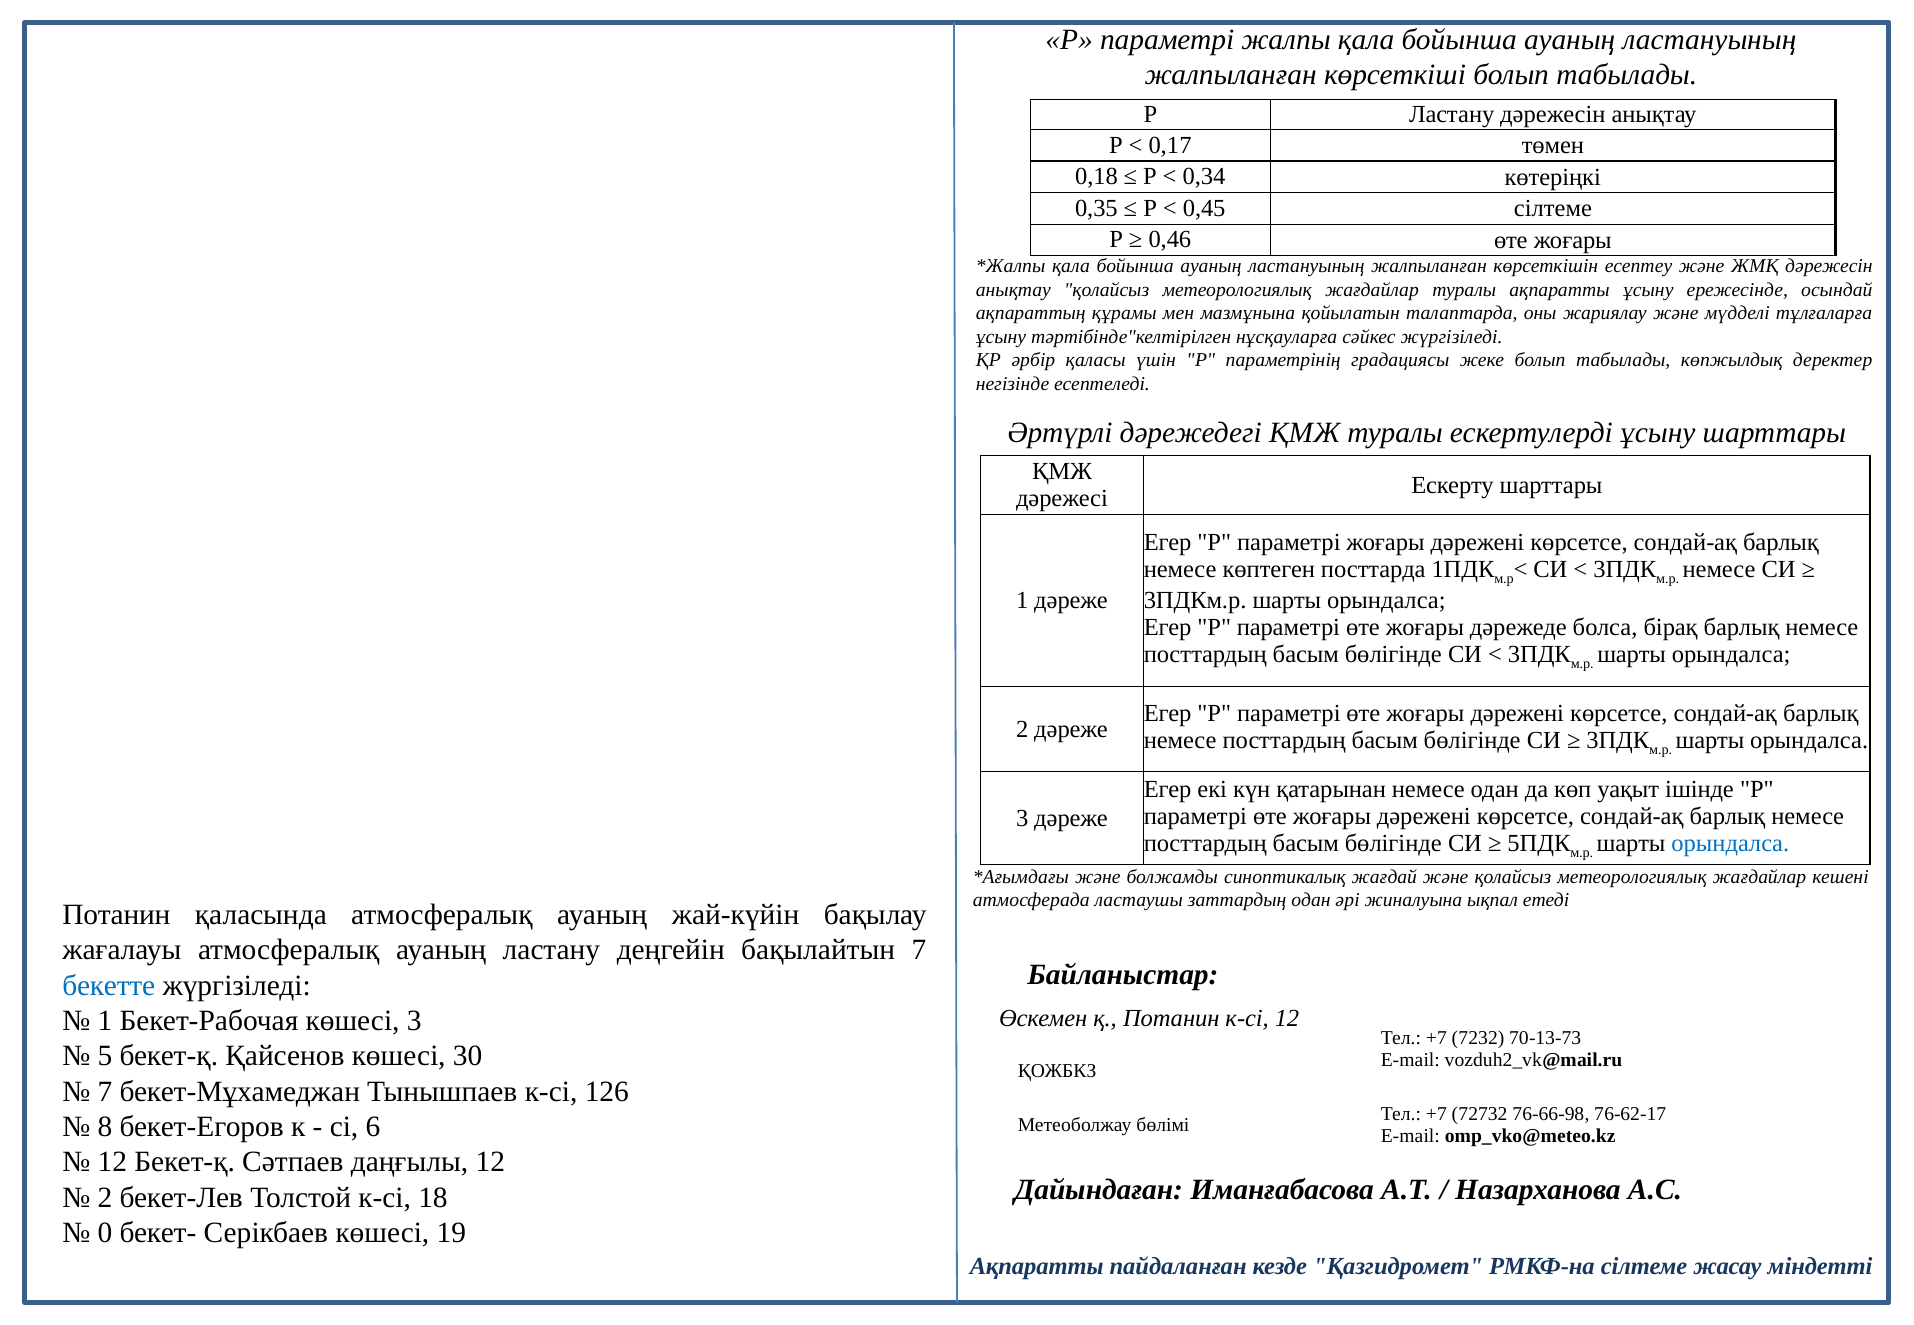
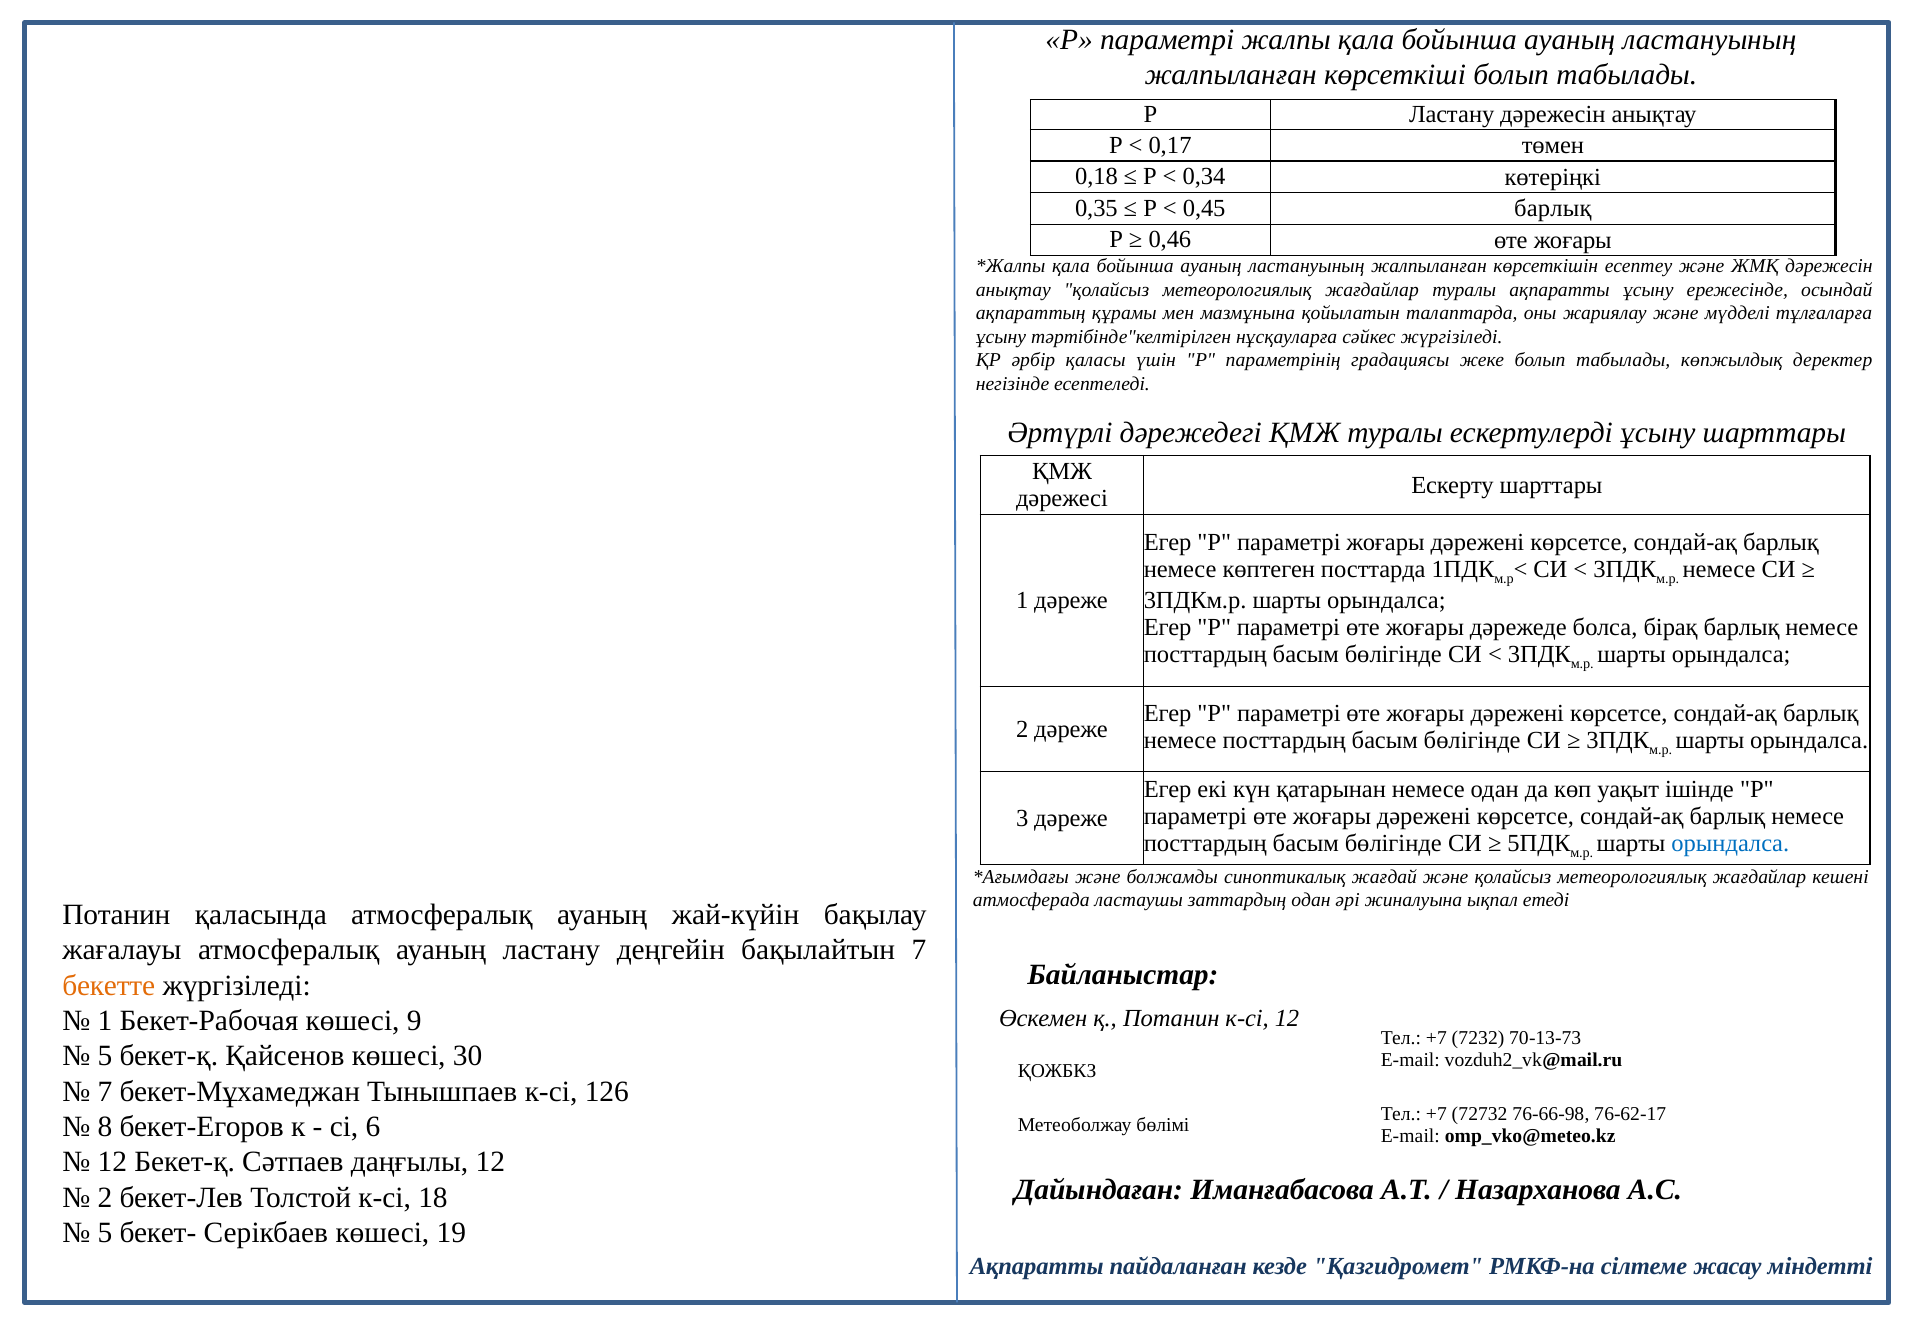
0,45 сілтеме: сілтеме -> барлық (1553, 208)
бекетте colour: blue -> orange (109, 985)
көшесі 3: 3 -> 9 (414, 1021)
0: 0 -> 5 (105, 1233)
